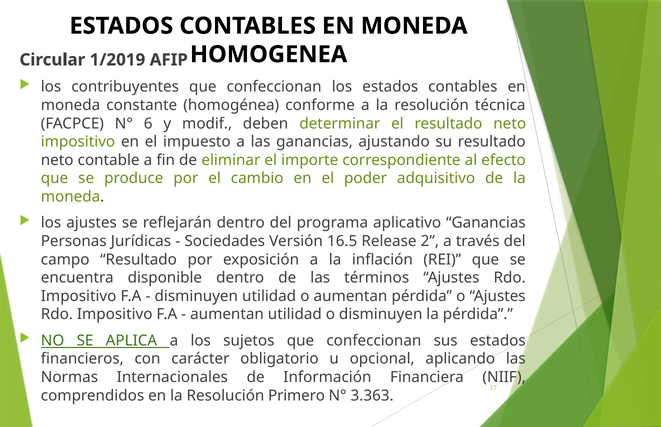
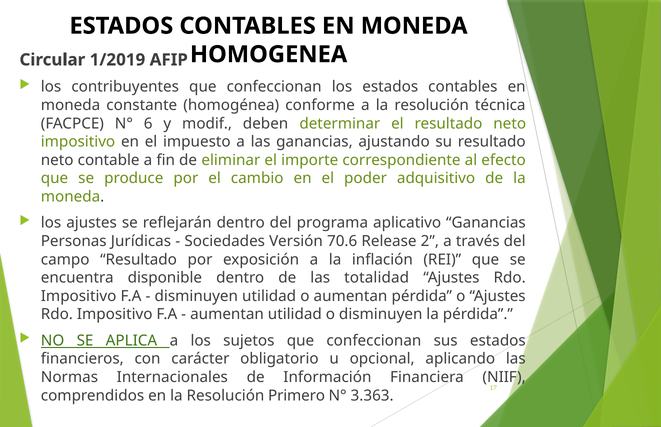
16.5: 16.5 -> 70.6 (342, 241)
términos: términos -> totalidad (377, 278)
